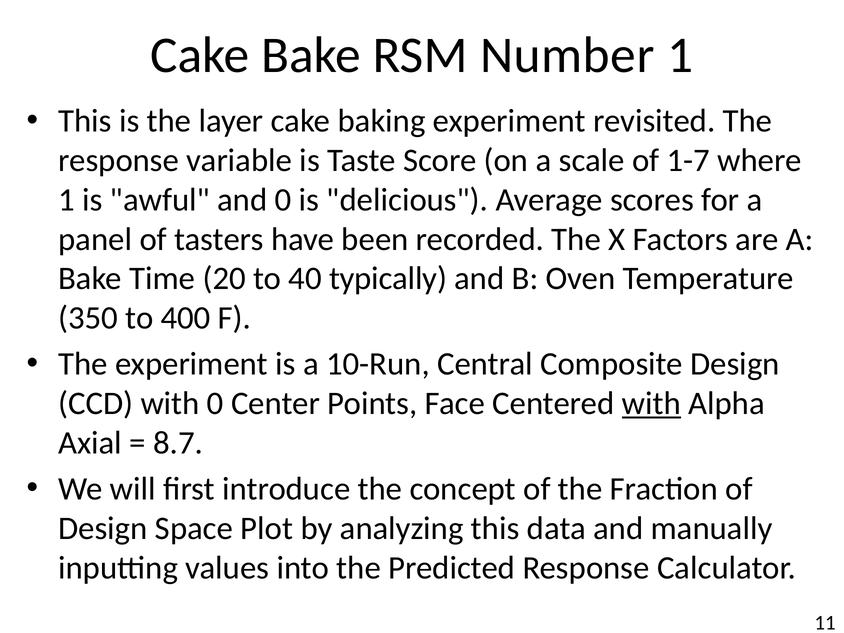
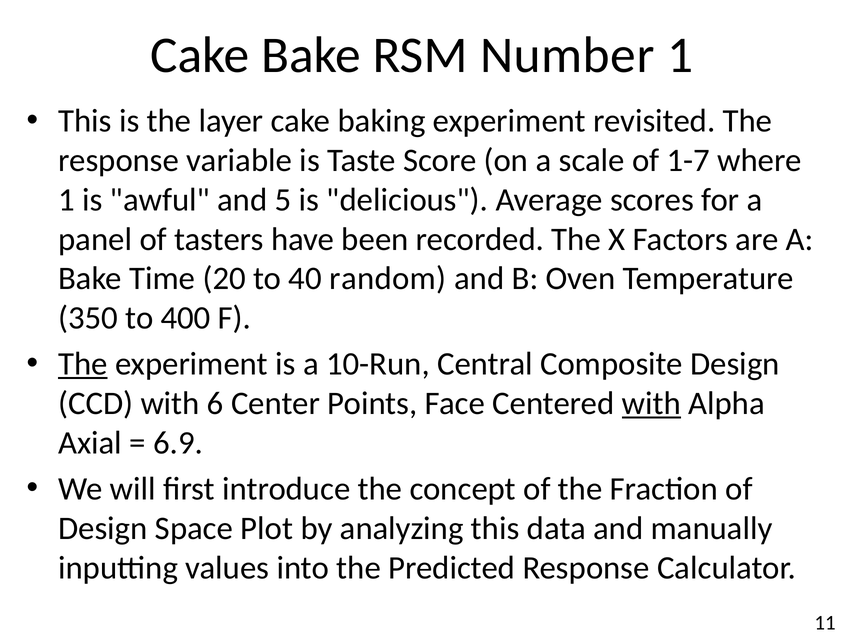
and 0: 0 -> 5 (283, 200)
typically: typically -> random (388, 279)
The underline: none -> present (83, 364)
with 0: 0 -> 6 (215, 403)
8.7: 8.7 -> 6.9 (178, 443)
